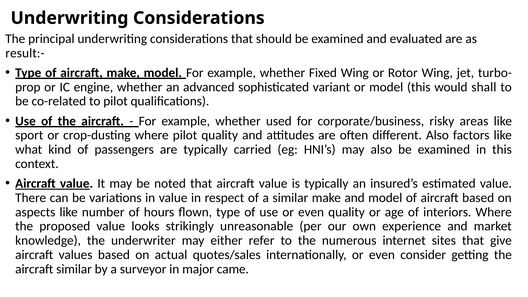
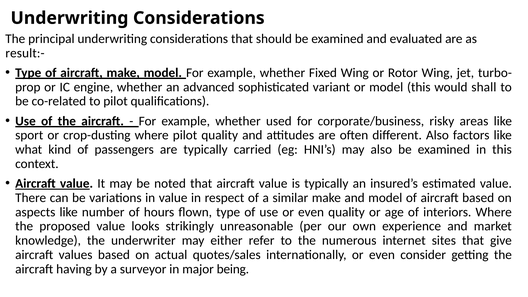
aircraft similar: similar -> having (74, 269)
came: came -> being (233, 269)
